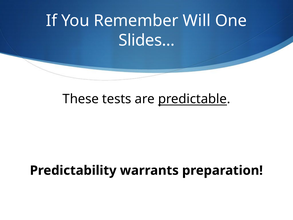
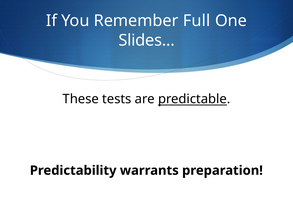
Will: Will -> Full (197, 21)
